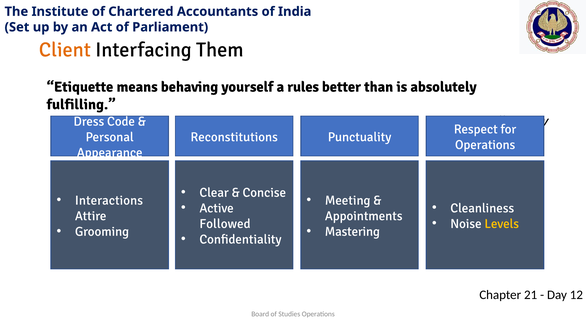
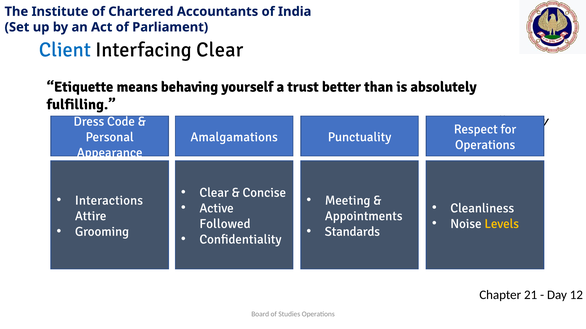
Client colour: orange -> blue (65, 50)
Interfacing Them: Them -> Clear (220, 50)
rules: rules -> trust (303, 87)
Reconstitutions: Reconstitutions -> Amalgamations (234, 137)
Mastering: Mastering -> Standards (352, 232)
